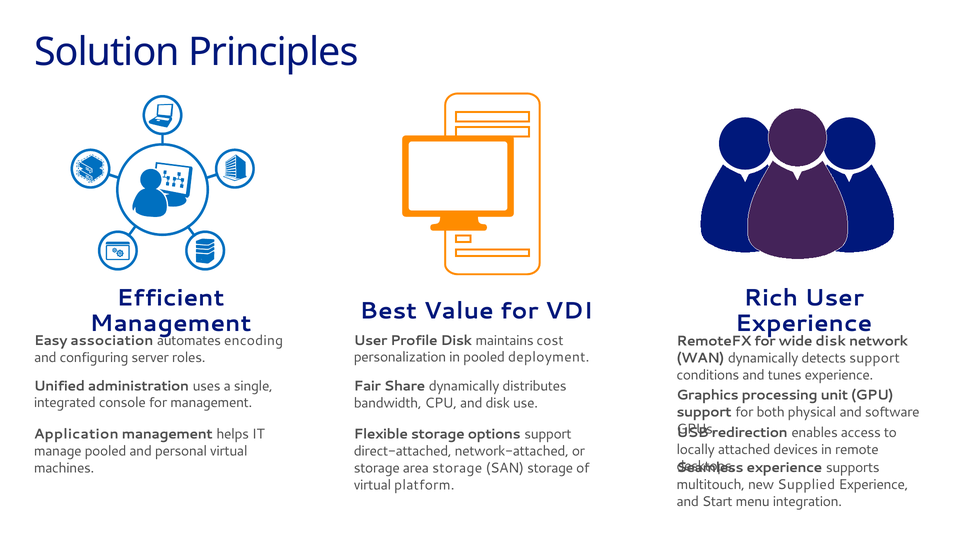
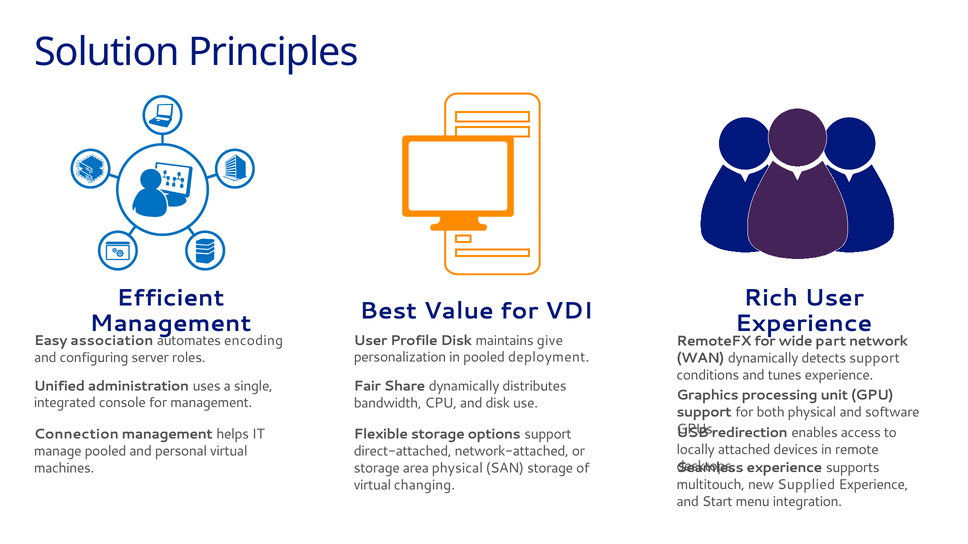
cost: cost -> give (550, 341)
wide disk: disk -> part (831, 341)
Application: Application -> Connection (76, 435)
area storage: storage -> physical (457, 468)
platform: platform -> changing (424, 485)
